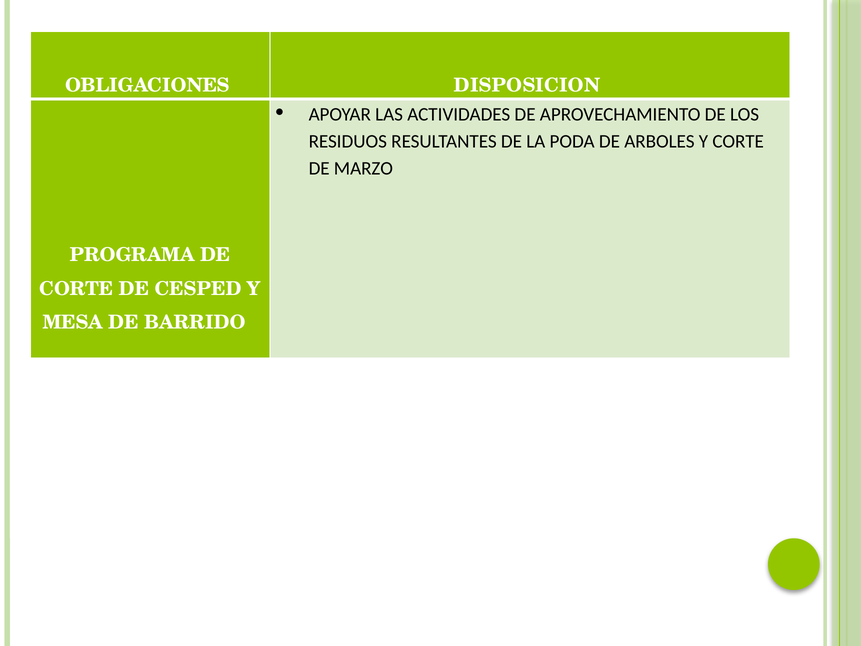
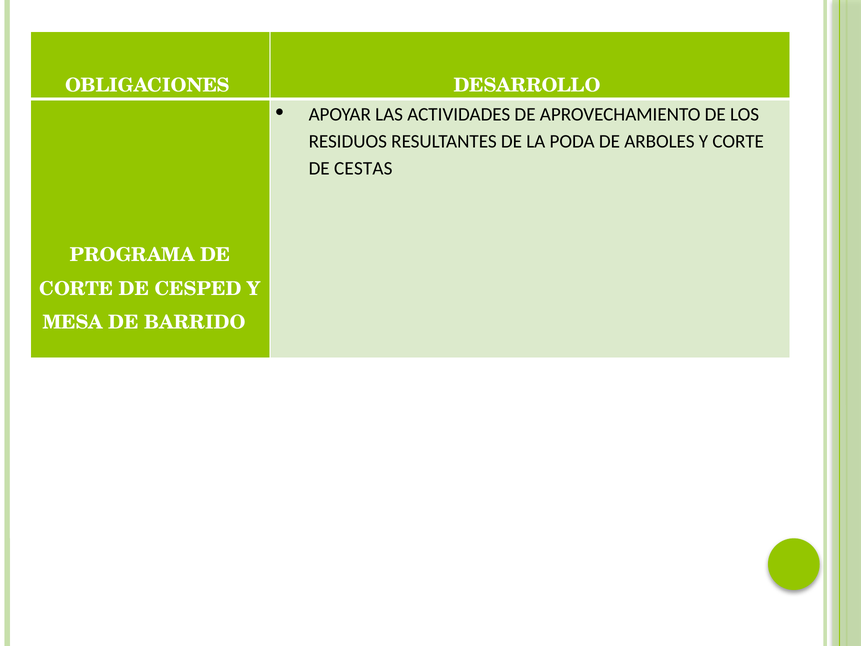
DISPOSICION: DISPOSICION -> DESARROLLO (527, 86)
MARZO: MARZO -> CESTAS (363, 168)
